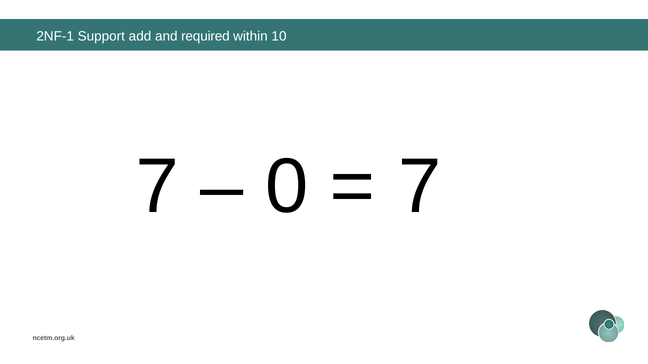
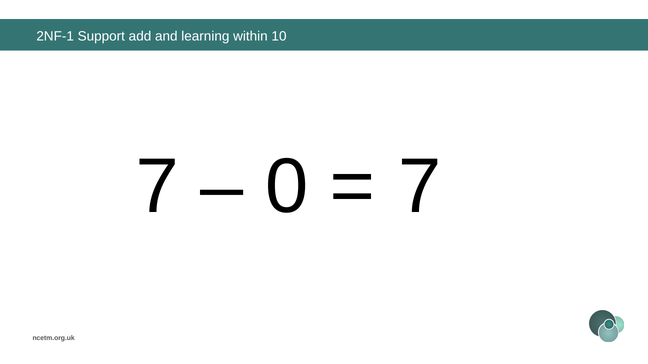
required: required -> learning (205, 36)
